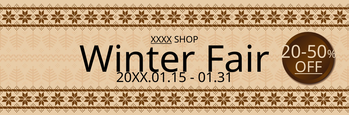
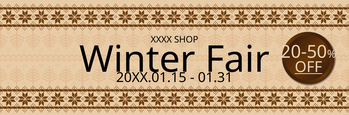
XXXX underline: present -> none (161, 40)
